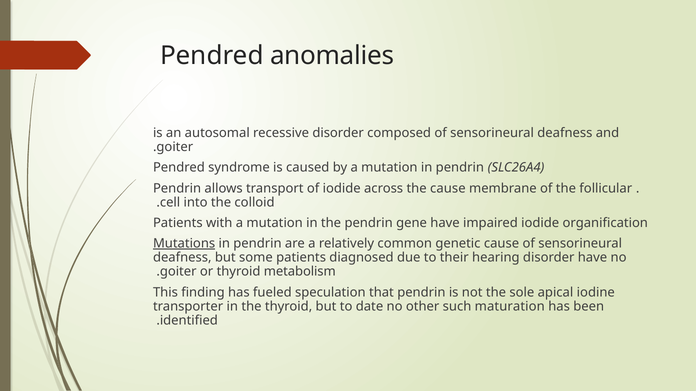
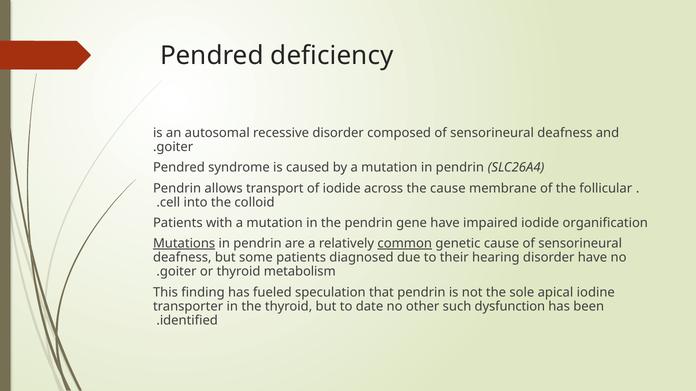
anomalies: anomalies -> deficiency (332, 56)
common underline: none -> present (405, 244)
maturation: maturation -> dysfunction (510, 307)
